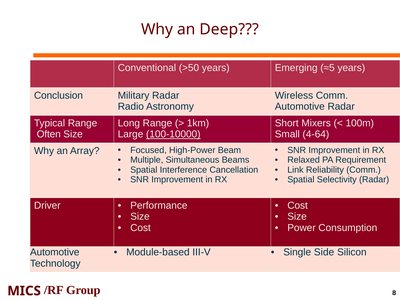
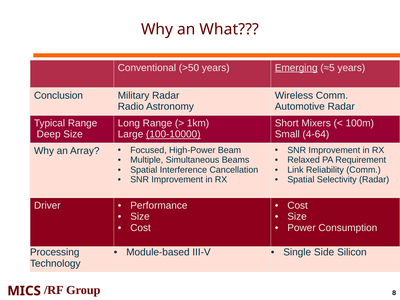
Deep: Deep -> What (229, 29)
Emerging underline: none -> present (296, 68)
Often: Often -> Deep (49, 134)
Automotive: Automotive -> Processing (55, 252)
